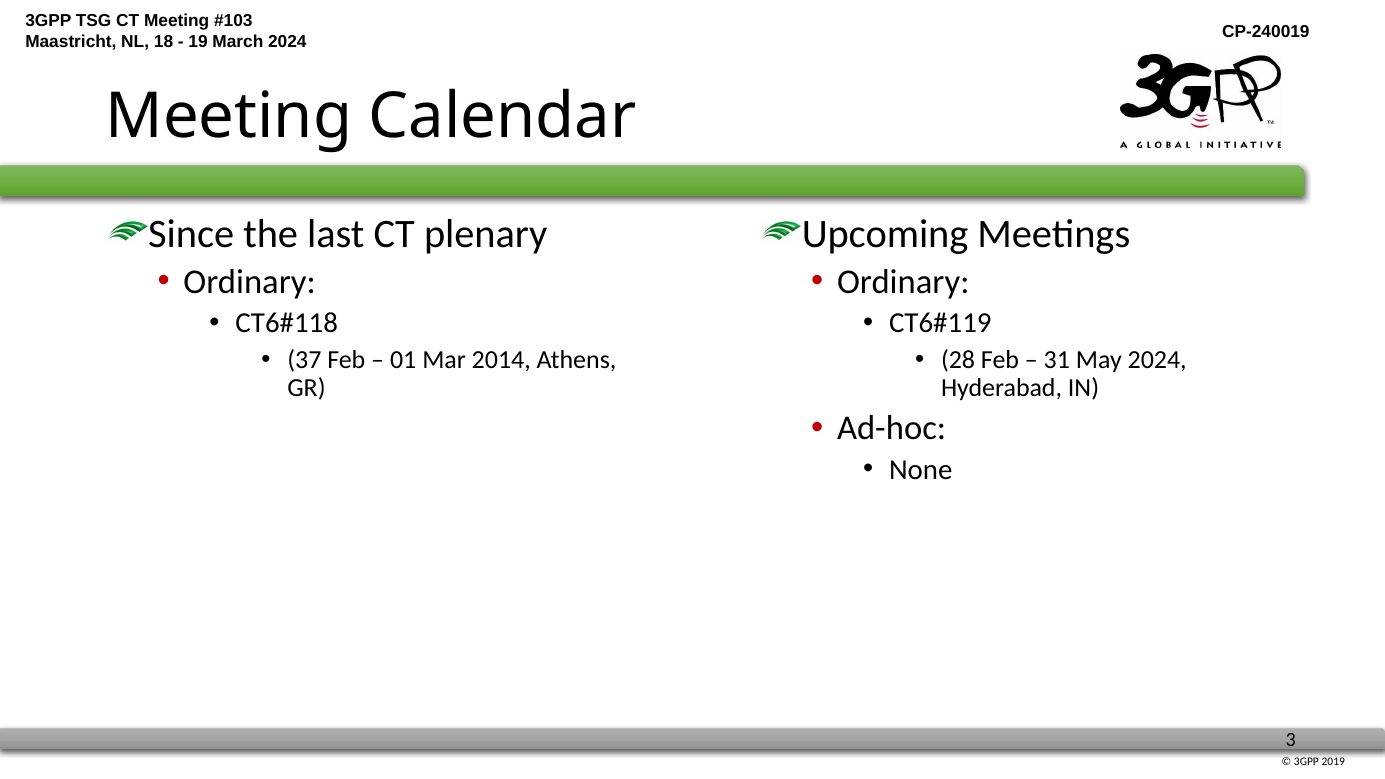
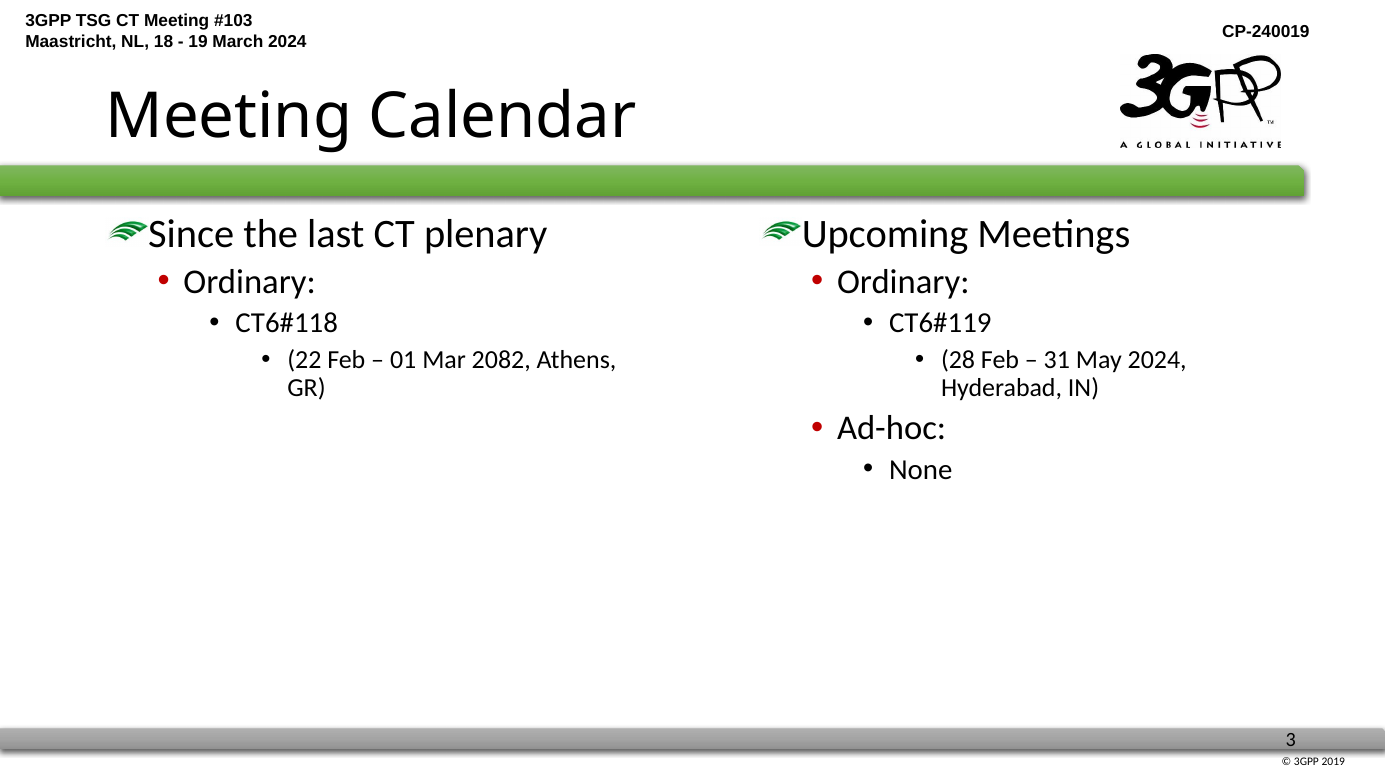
37: 37 -> 22 (304, 360)
2014: 2014 -> 2082 (501, 360)
